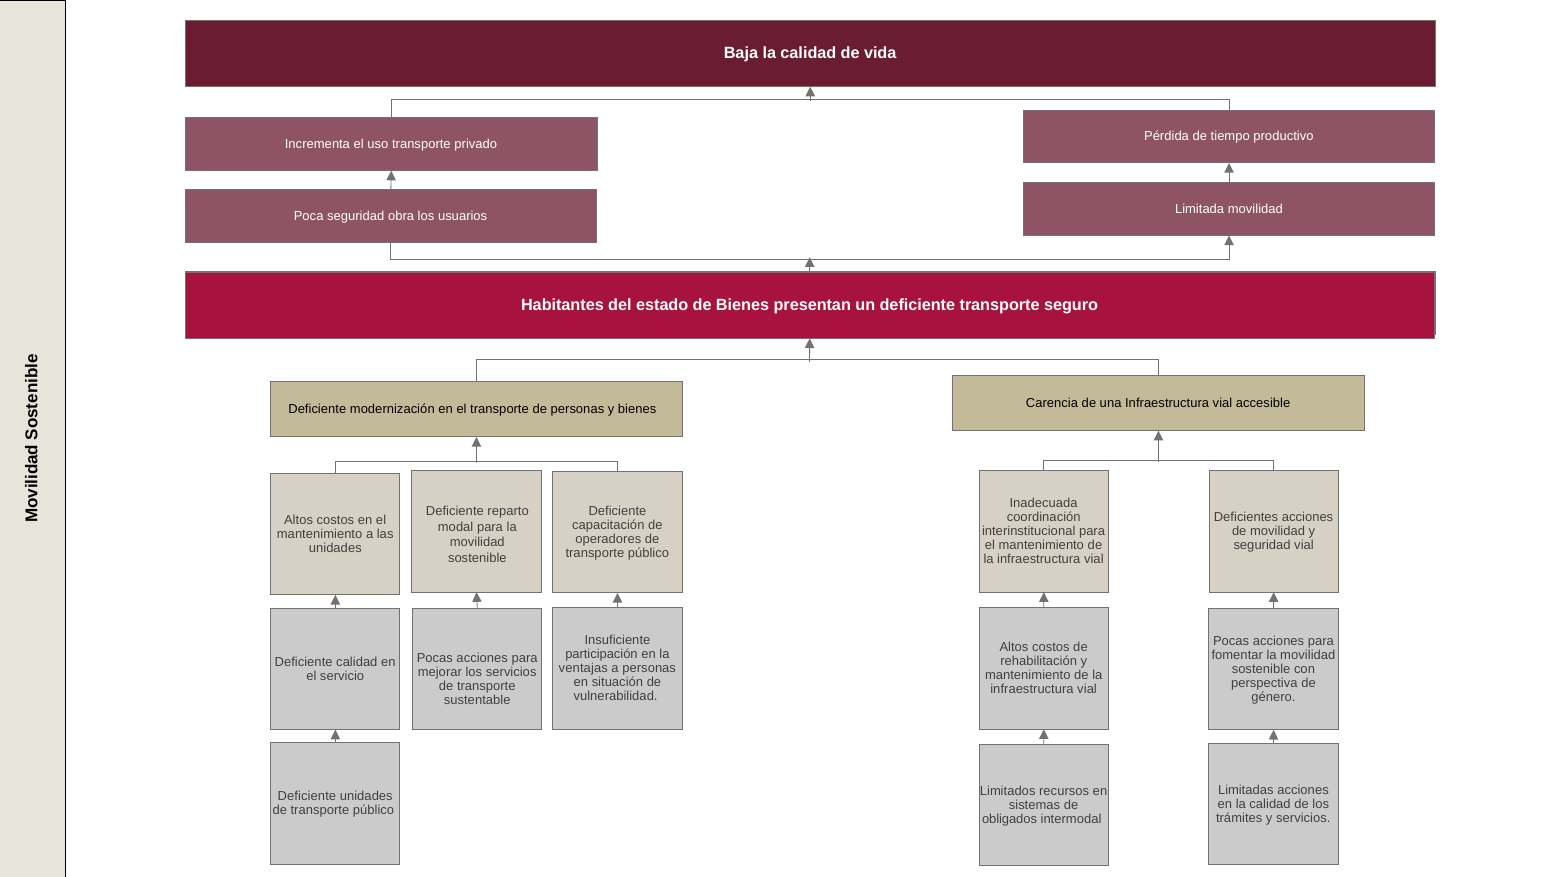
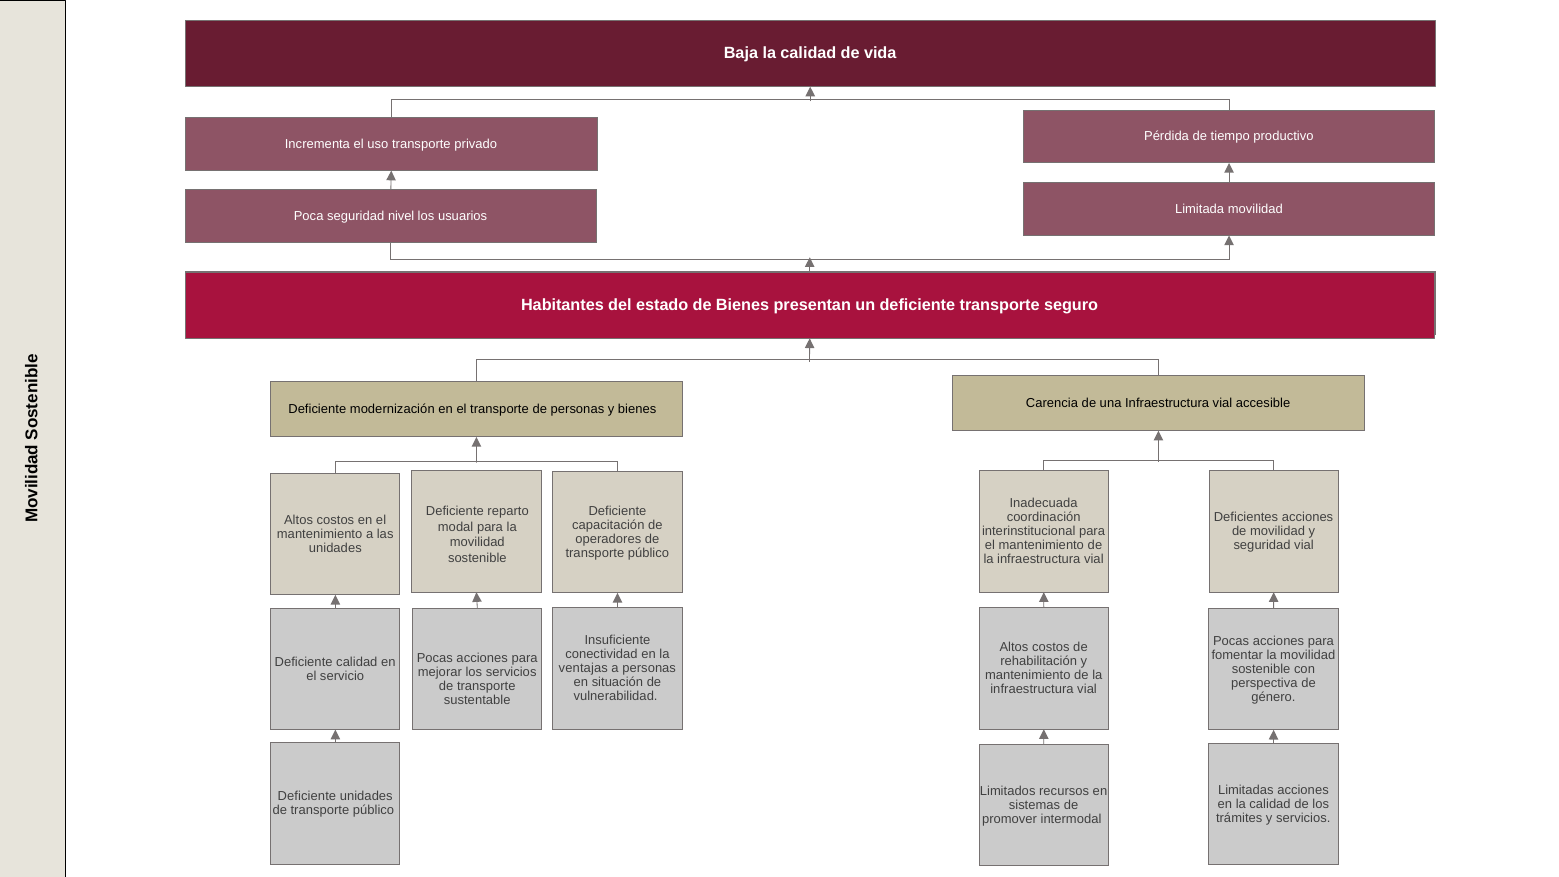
obra: obra -> nivel (401, 216)
participación: participación -> conectividad (601, 654)
obligados: obligados -> promover (1010, 819)
